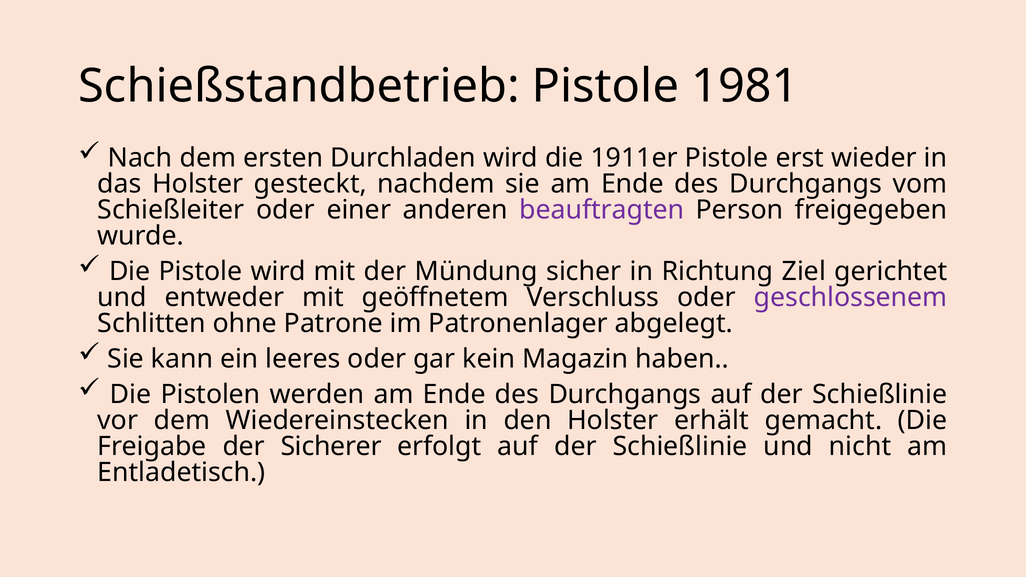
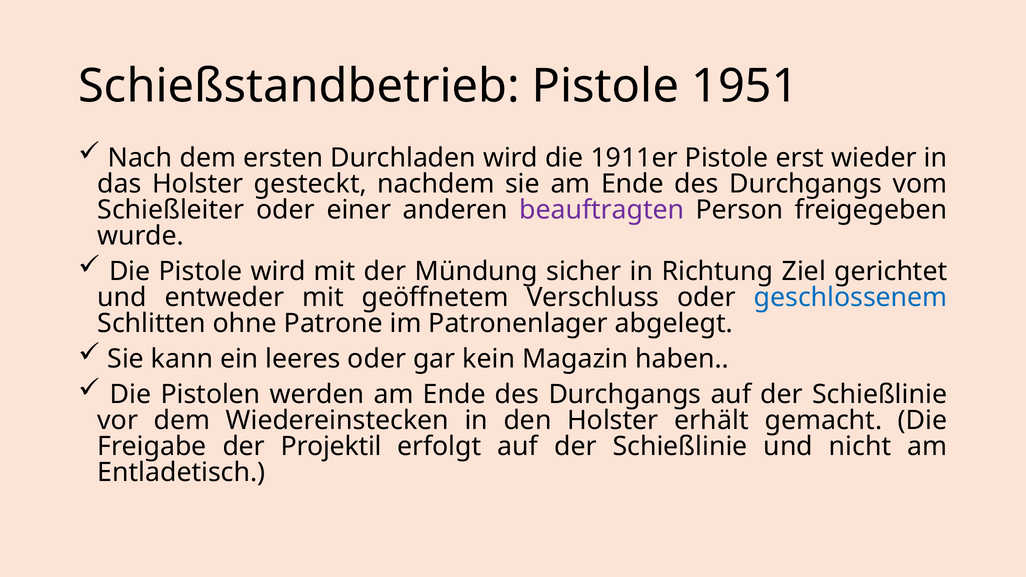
1981: 1981 -> 1951 (745, 86)
geschlossenem colour: purple -> blue (851, 297)
Sicherer: Sicherer -> Projektil (331, 447)
